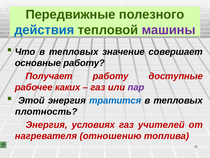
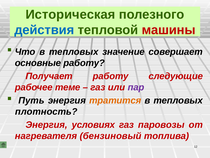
Передвижные: Передвижные -> Историческая (70, 15)
машины colour: purple -> red (169, 30)
доступные: доступные -> следующие (176, 76)
каких: каких -> теме (68, 87)
Этой: Этой -> Путь (31, 100)
тратится colour: blue -> orange (115, 100)
учителей: учителей -> паровозы (161, 124)
отношению: отношению -> бензиновый (111, 136)
